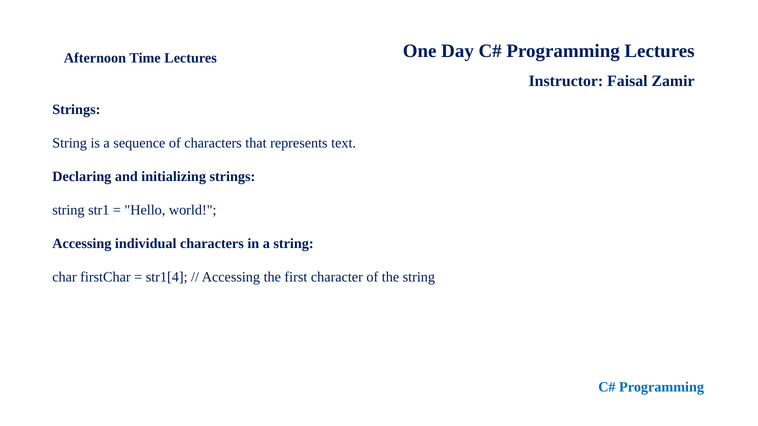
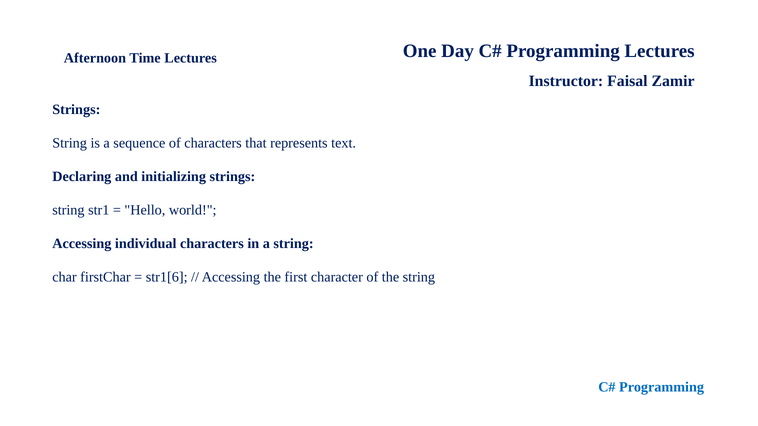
str1[4: str1[4 -> str1[6 (167, 277)
